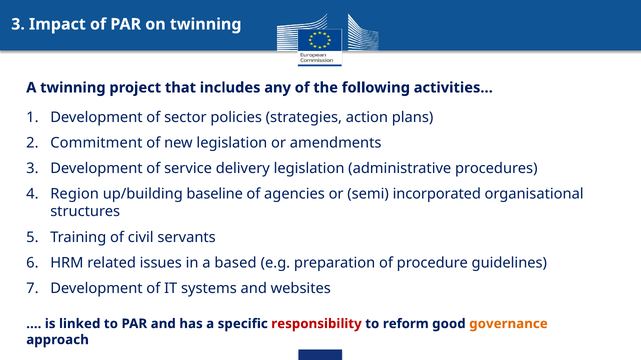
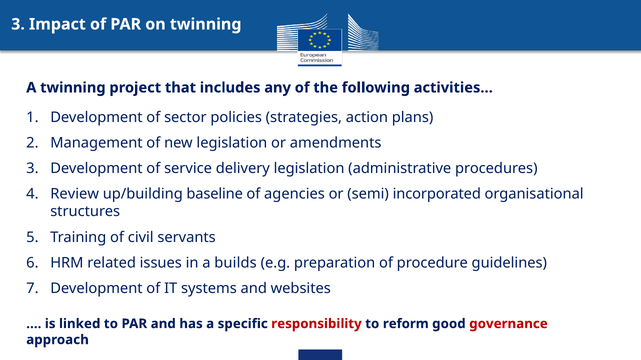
Commitment: Commitment -> Management (96, 143)
Region: Region -> Review (75, 194)
based: based -> builds (236, 263)
governance colour: orange -> red (508, 324)
